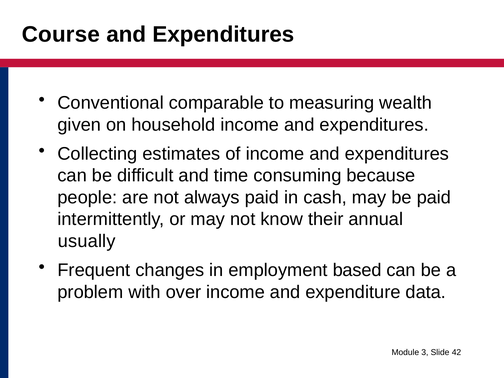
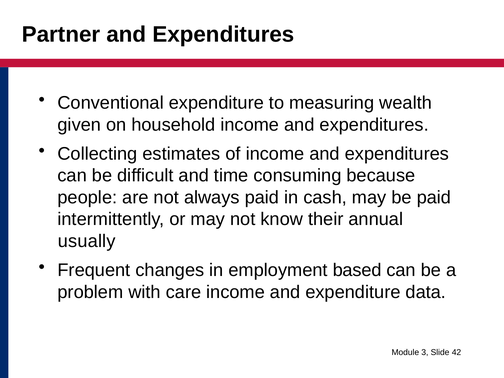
Course: Course -> Partner (61, 34)
Conventional comparable: comparable -> expenditure (216, 103)
over: over -> care (183, 292)
